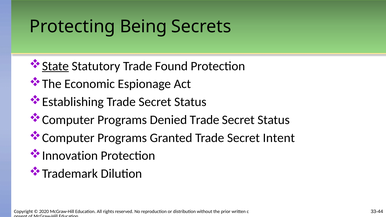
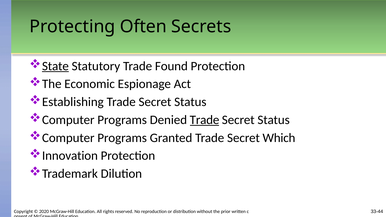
Being: Being -> Often (143, 27)
Trade underline: none -> present (205, 120)
Intent: Intent -> Which (279, 138)
